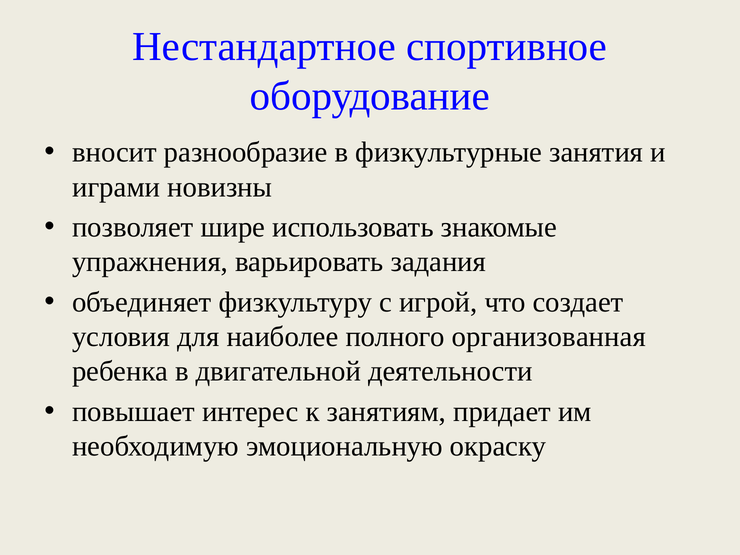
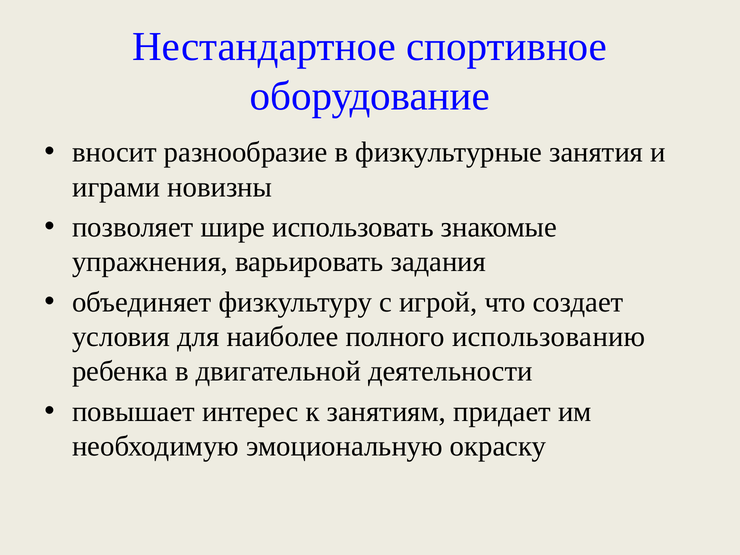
организованная: организованная -> использованию (549, 337)
